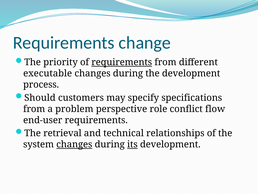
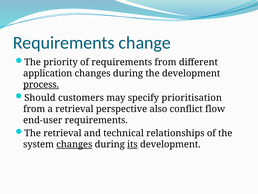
requirements underline: present -> none (122, 62)
executable: executable -> application (48, 73)
process underline: none -> present (41, 84)
specifications: specifications -> prioritisation (192, 97)
a problem: problem -> retrieval (74, 109)
role: role -> also (158, 109)
